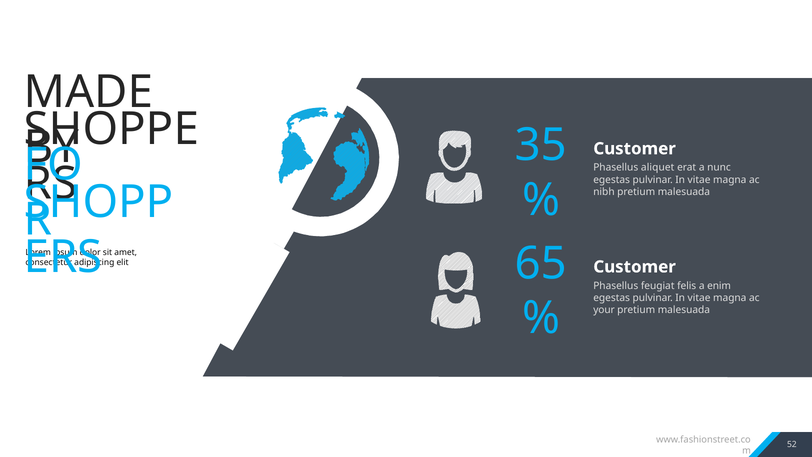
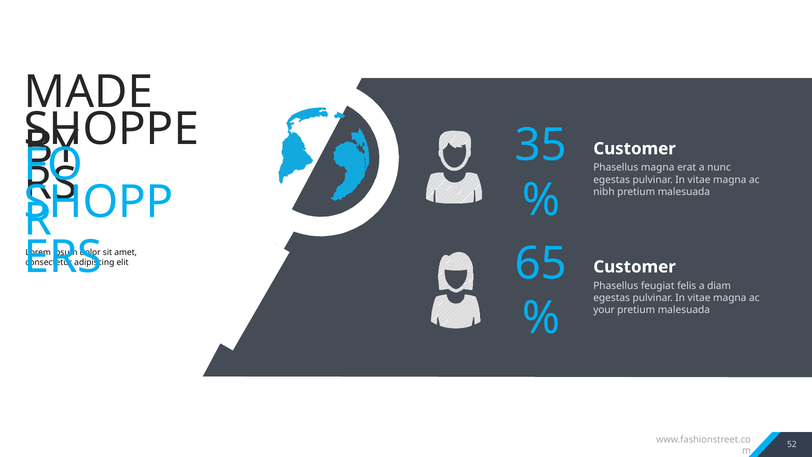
Phasellus aliquet: aliquet -> magna (658, 167)
enim: enim -> diam (719, 286)
